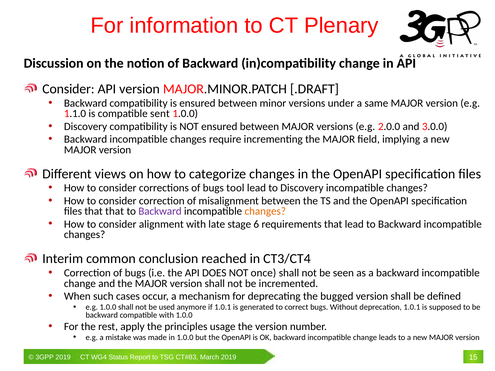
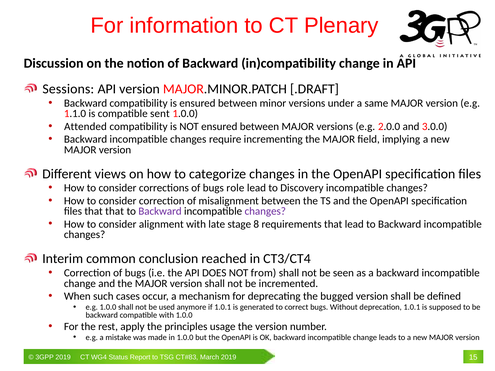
Consider: Consider -> Sessions (68, 89)
Discovery: Discovery -> Attended (85, 127)
tool: tool -> role (235, 188)
changes colour: orange -> purple (265, 211)
6: 6 -> 8 (256, 224)
once: once -> from (263, 273)
